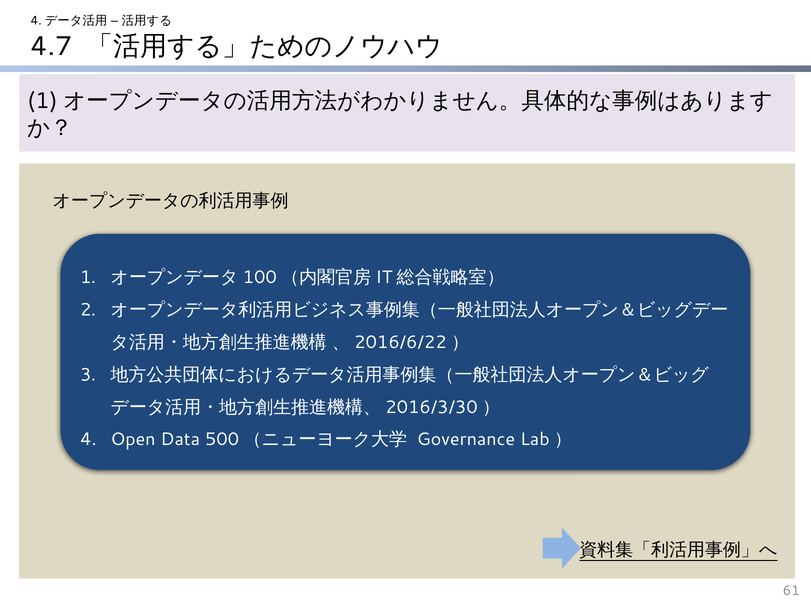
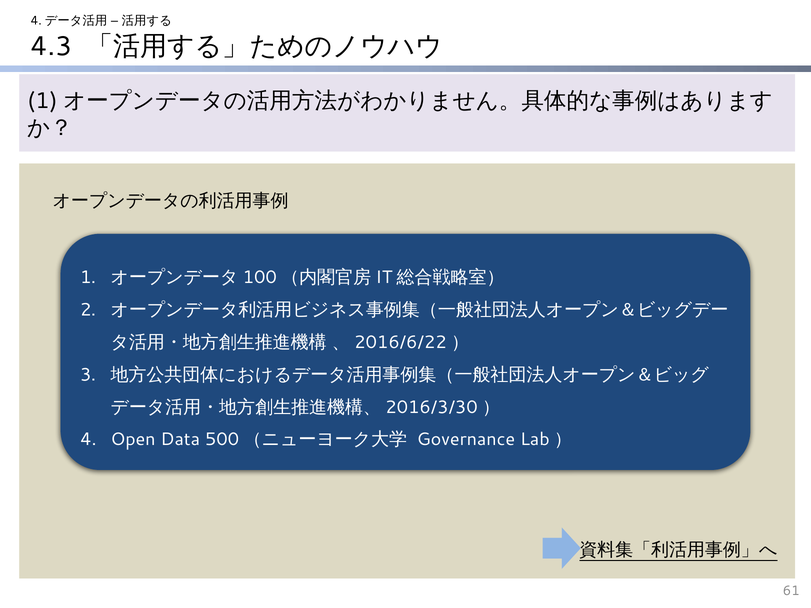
4.7: 4.7 -> 4.3 (51, 47)
